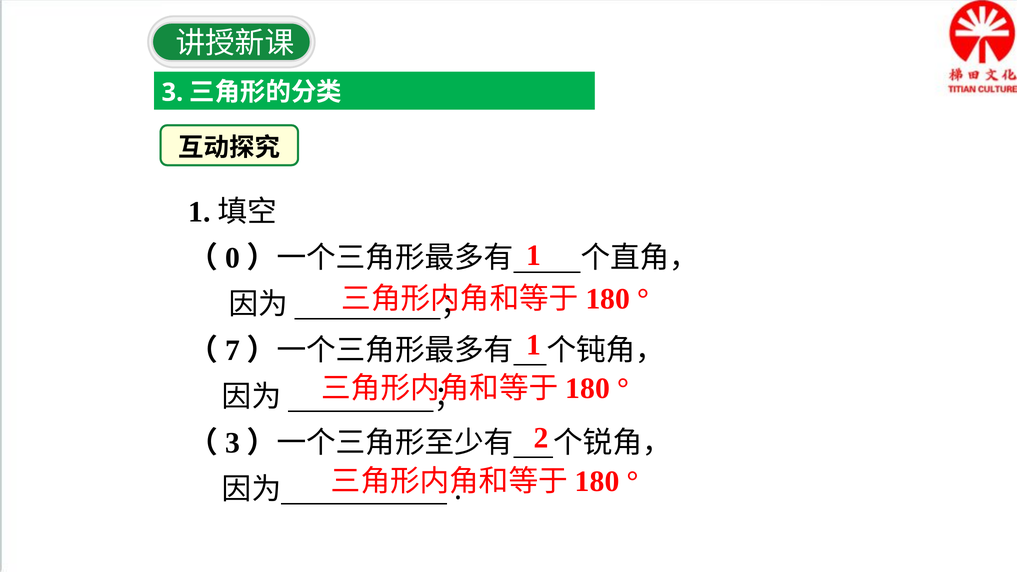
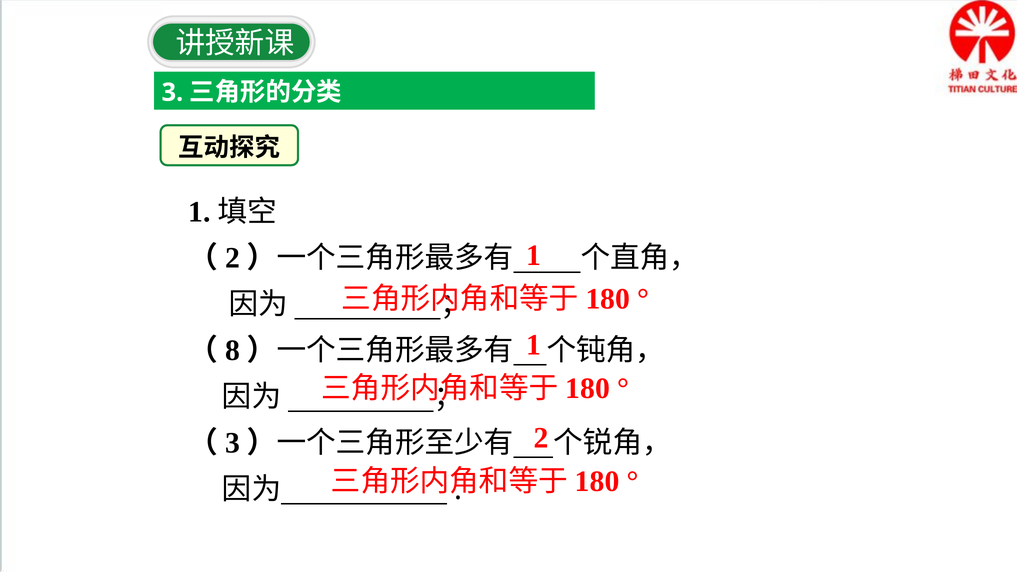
0: 0 -> 2 (232, 258)
7: 7 -> 8 (232, 351)
